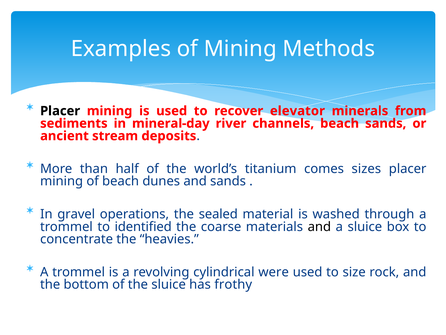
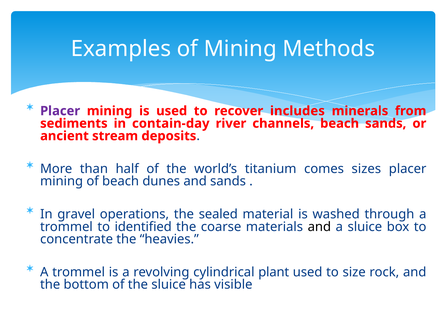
Placer colour: black -> purple (60, 111)
elevator: elevator -> includes (297, 111)
mineral-day: mineral-day -> contain-day (171, 123)
were: were -> plant (274, 272)
frothy: frothy -> visible (233, 284)
